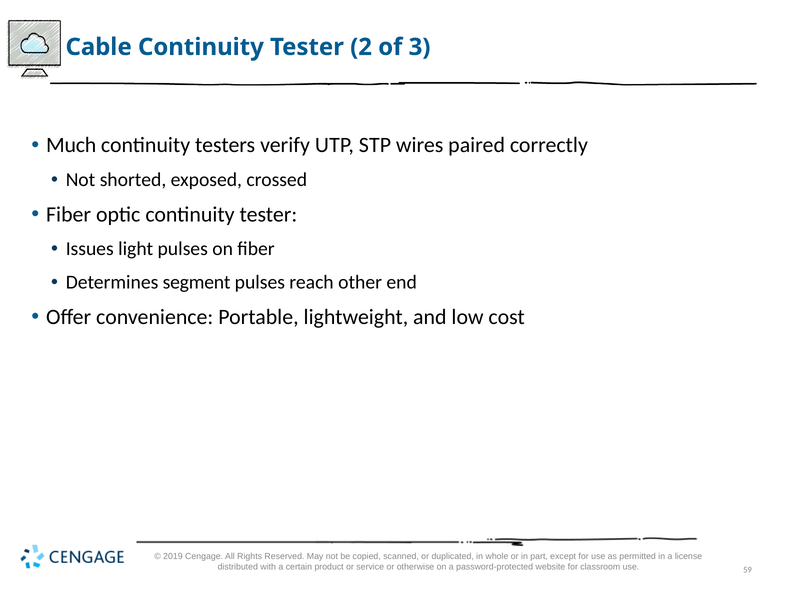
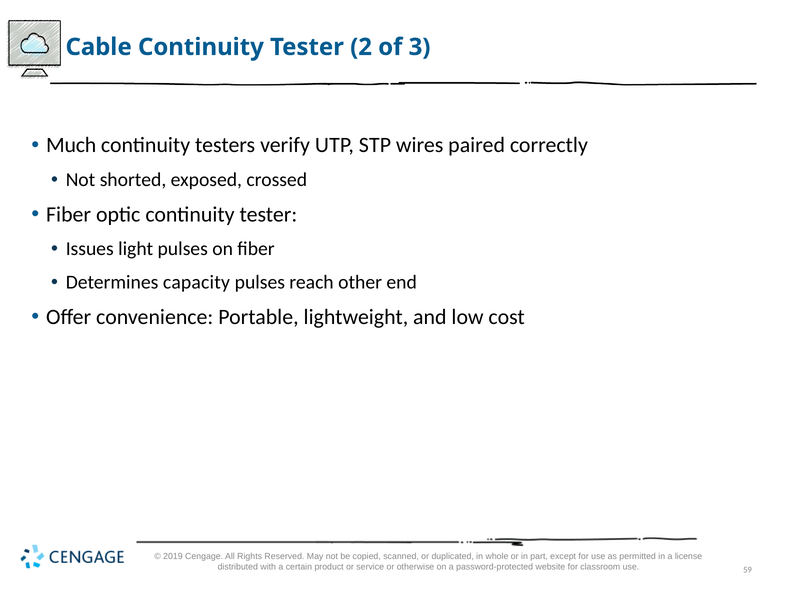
segment: segment -> capacity (196, 282)
